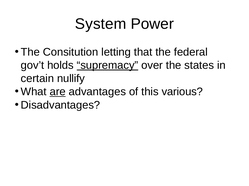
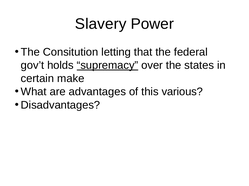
System: System -> Slavery (101, 24)
nullify: nullify -> make (71, 79)
are underline: present -> none (58, 92)
